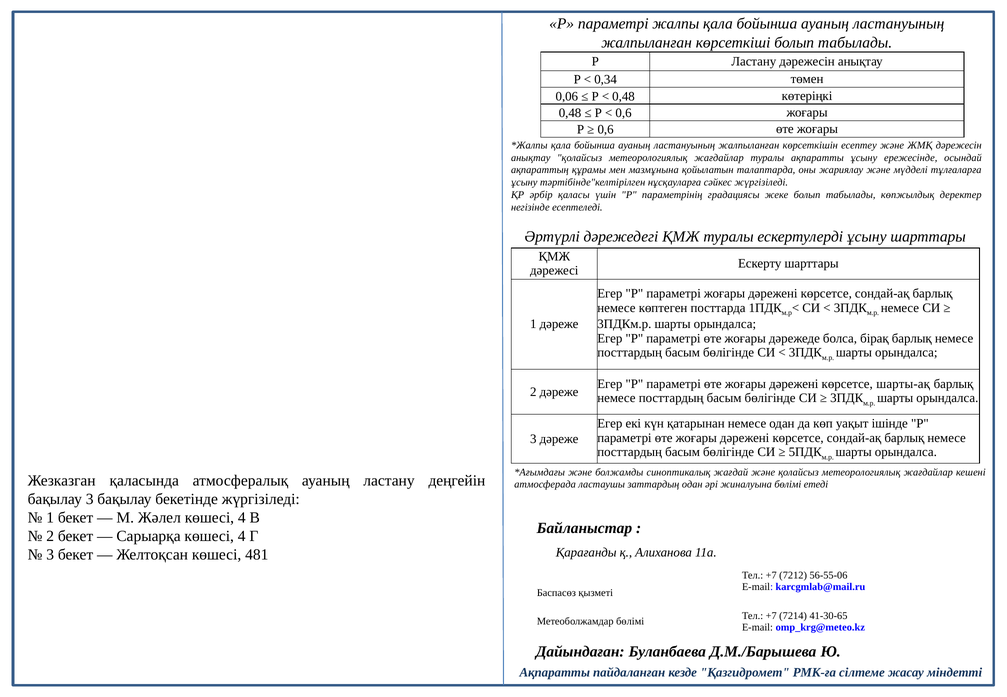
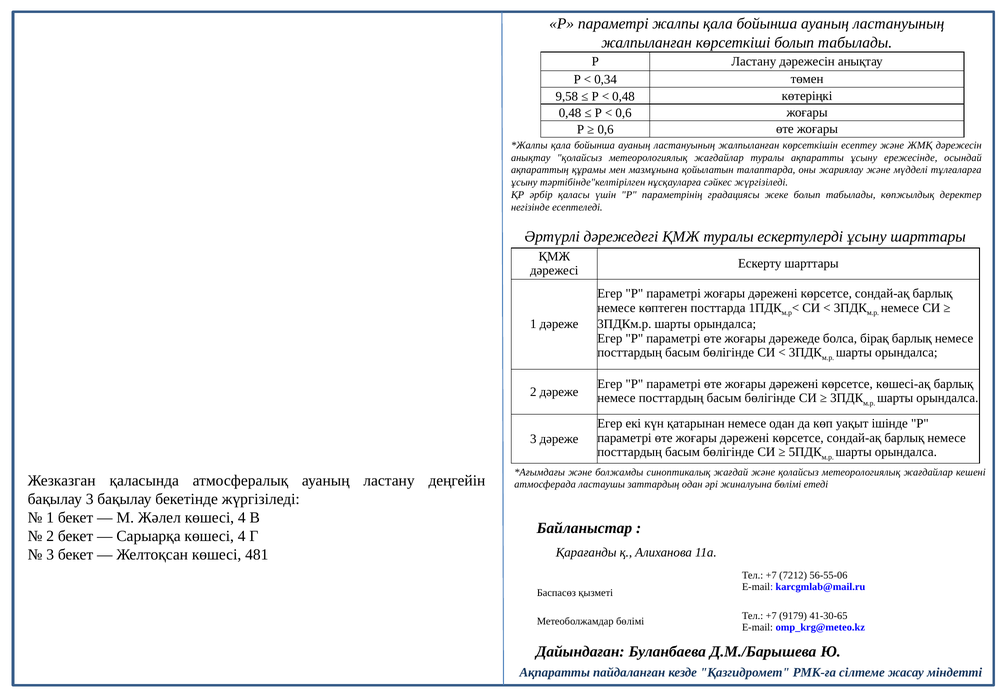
0,06: 0,06 -> 9,58 (567, 96)
шарты-ақ: шарты-ақ -> көшесі-ақ (903, 384)
7214: 7214 -> 9179 (793, 616)
